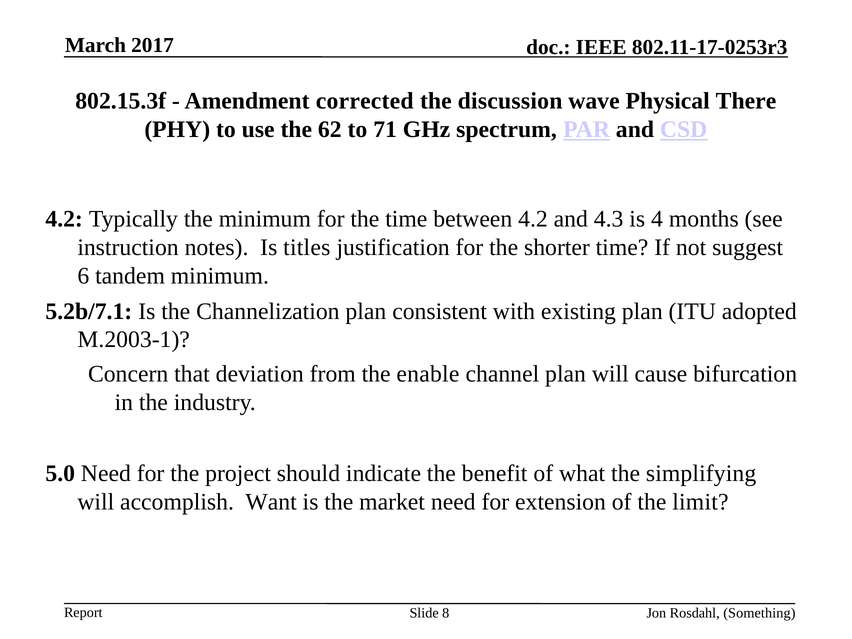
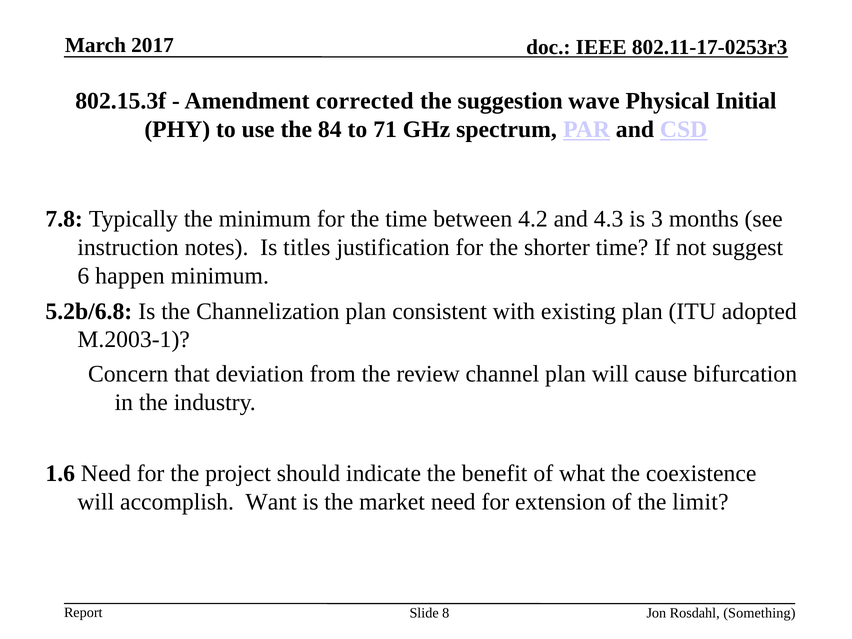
discussion: discussion -> suggestion (510, 101)
There: There -> Initial (746, 101)
62: 62 -> 84 (330, 129)
4.2: 4.2 -> 7.8 (64, 219)
4: 4 -> 3 (657, 219)
tandem: tandem -> happen (130, 276)
5.2b/7.1: 5.2b/7.1 -> 5.2b/6.8 (89, 311)
enable: enable -> review (428, 374)
5.0: 5.0 -> 1.6 (60, 473)
simplifying: simplifying -> coexistence (701, 473)
